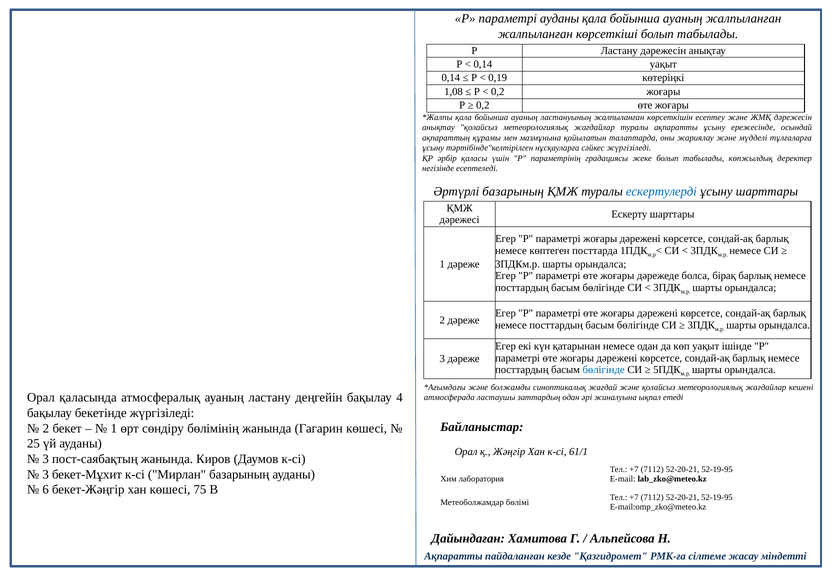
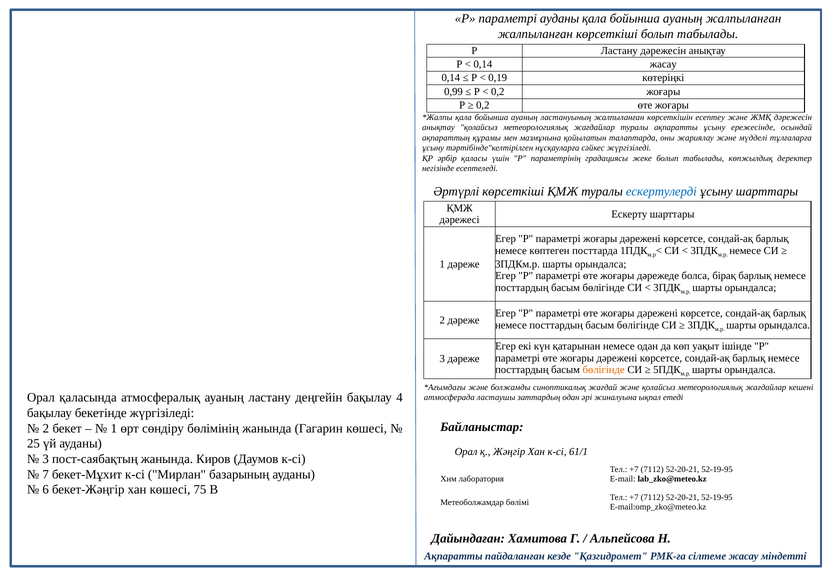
0,14 уақыт: уақыт -> жасау (663, 64)
1,08: 1,08 -> 0,99 (454, 92)
Әртүрлі базарының: базарының -> көрсеткіші (513, 192)
бөлігінде colour: blue -> orange (604, 370)
3: 3 -> 7 (46, 474)
